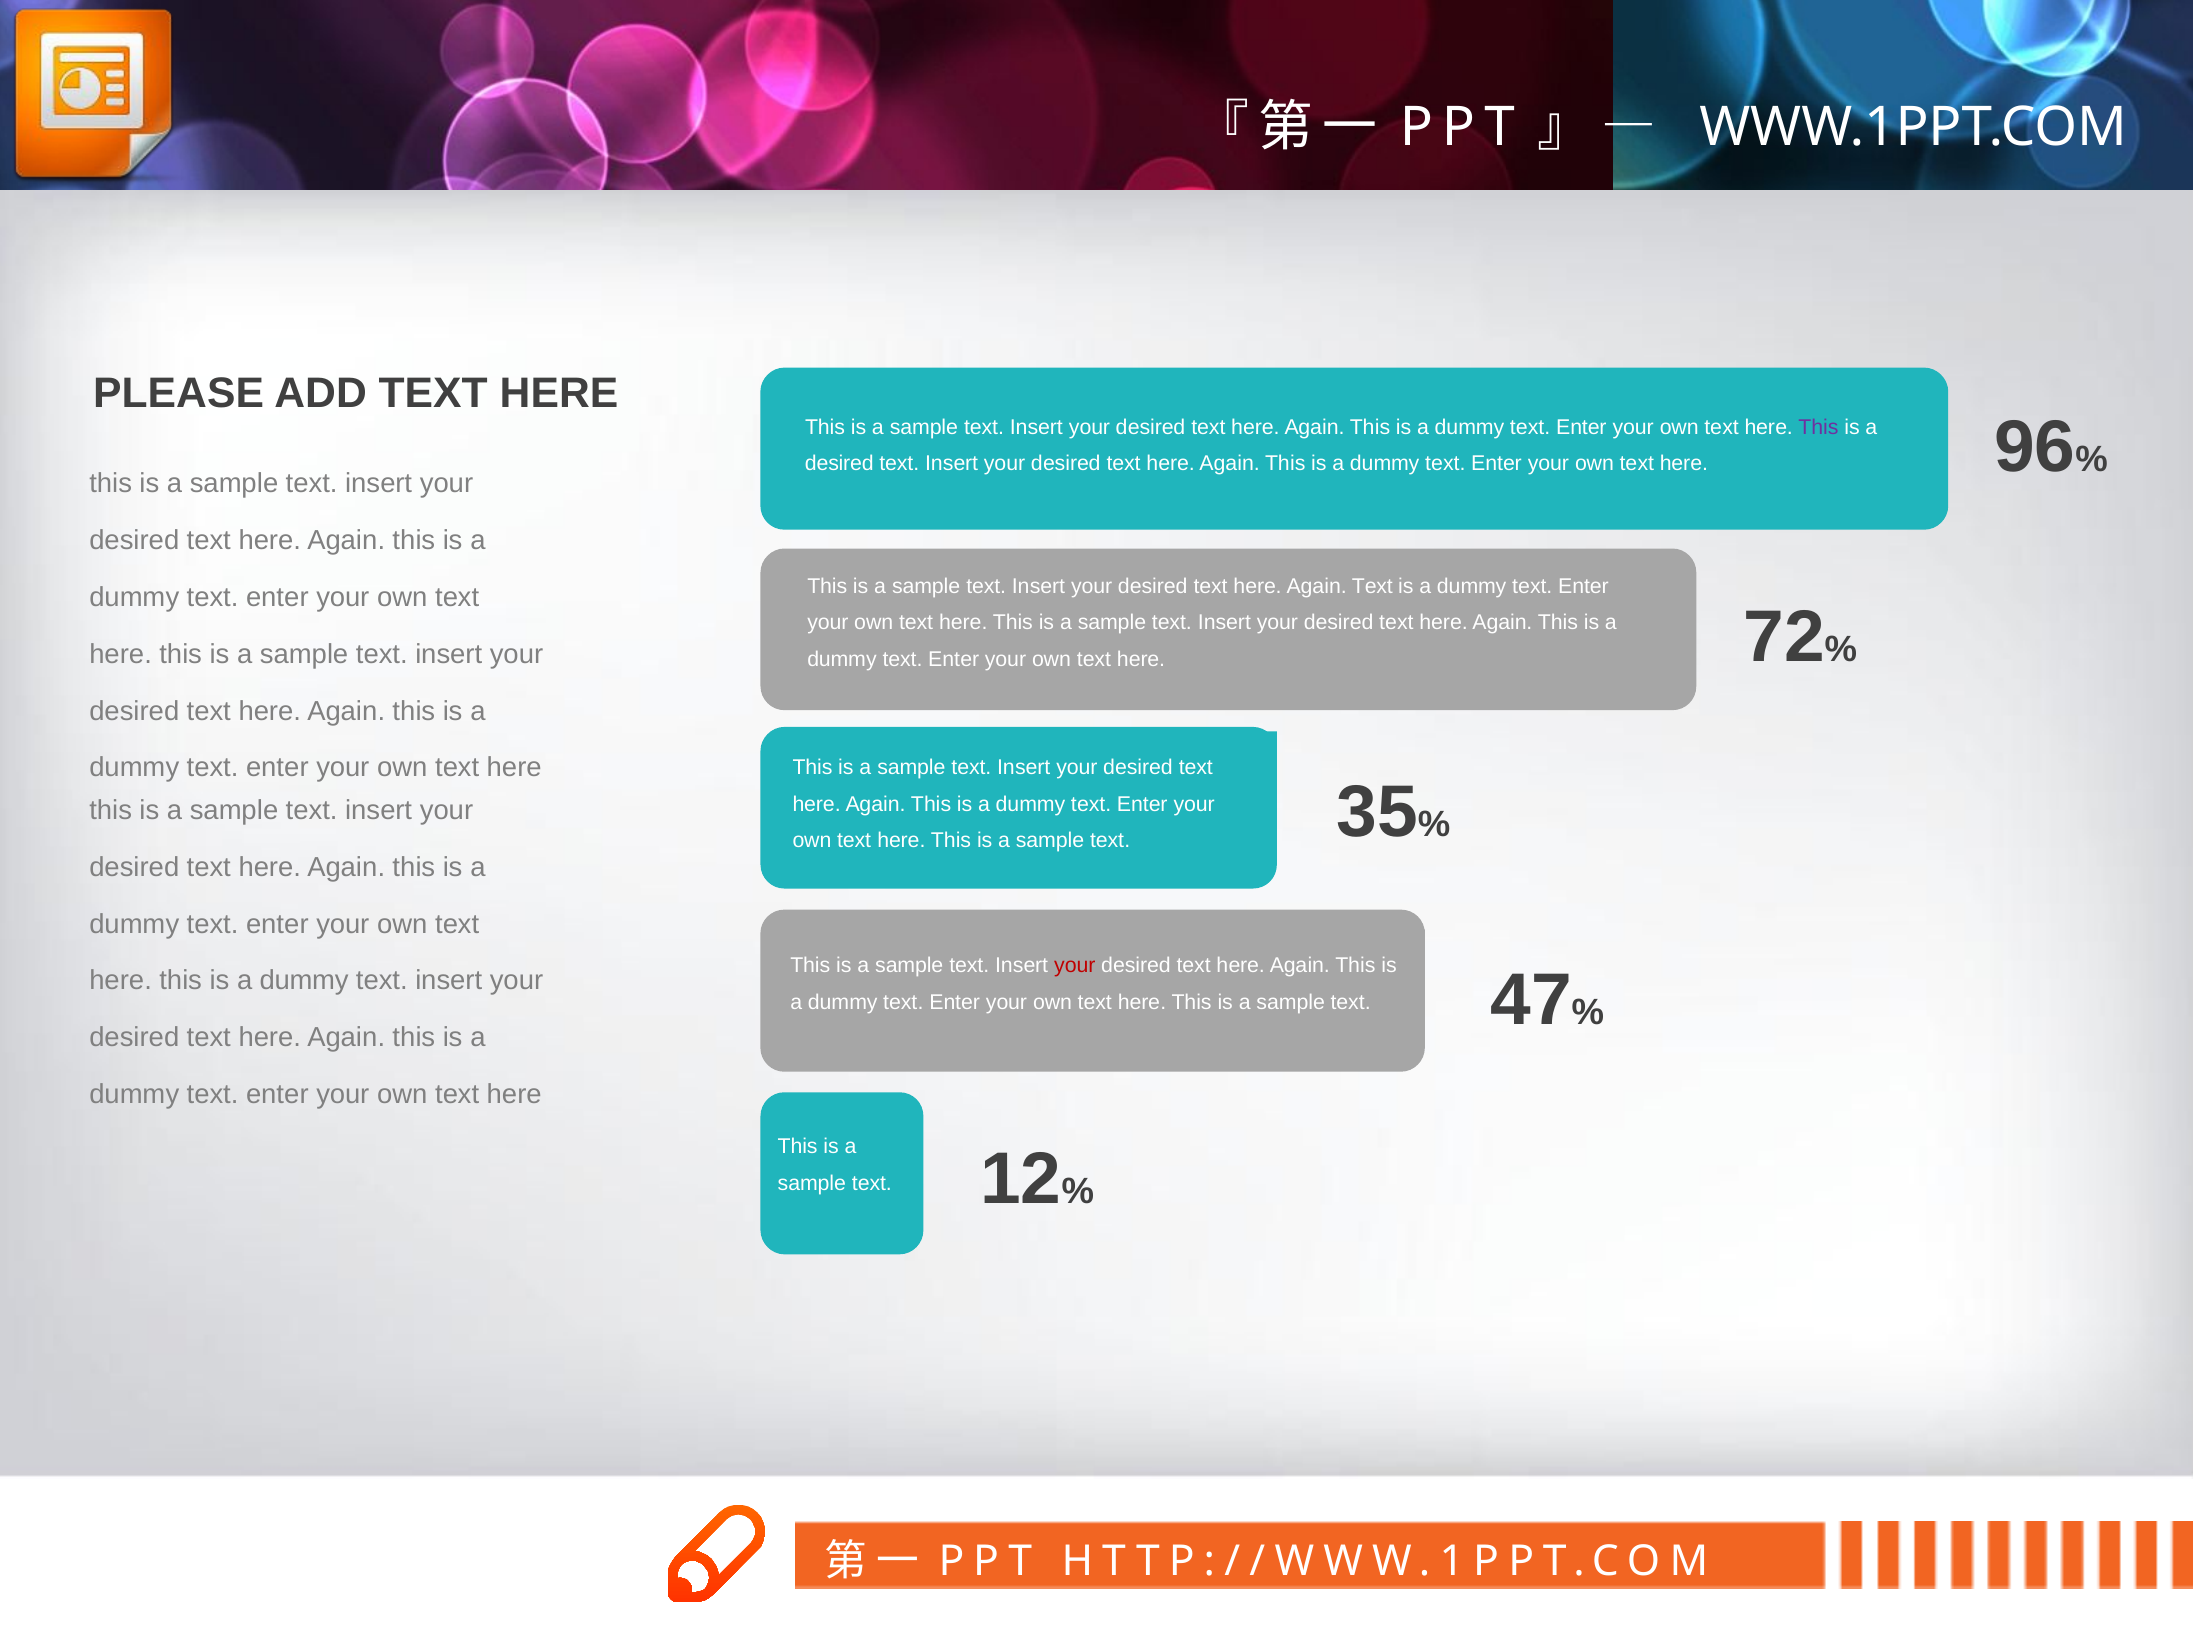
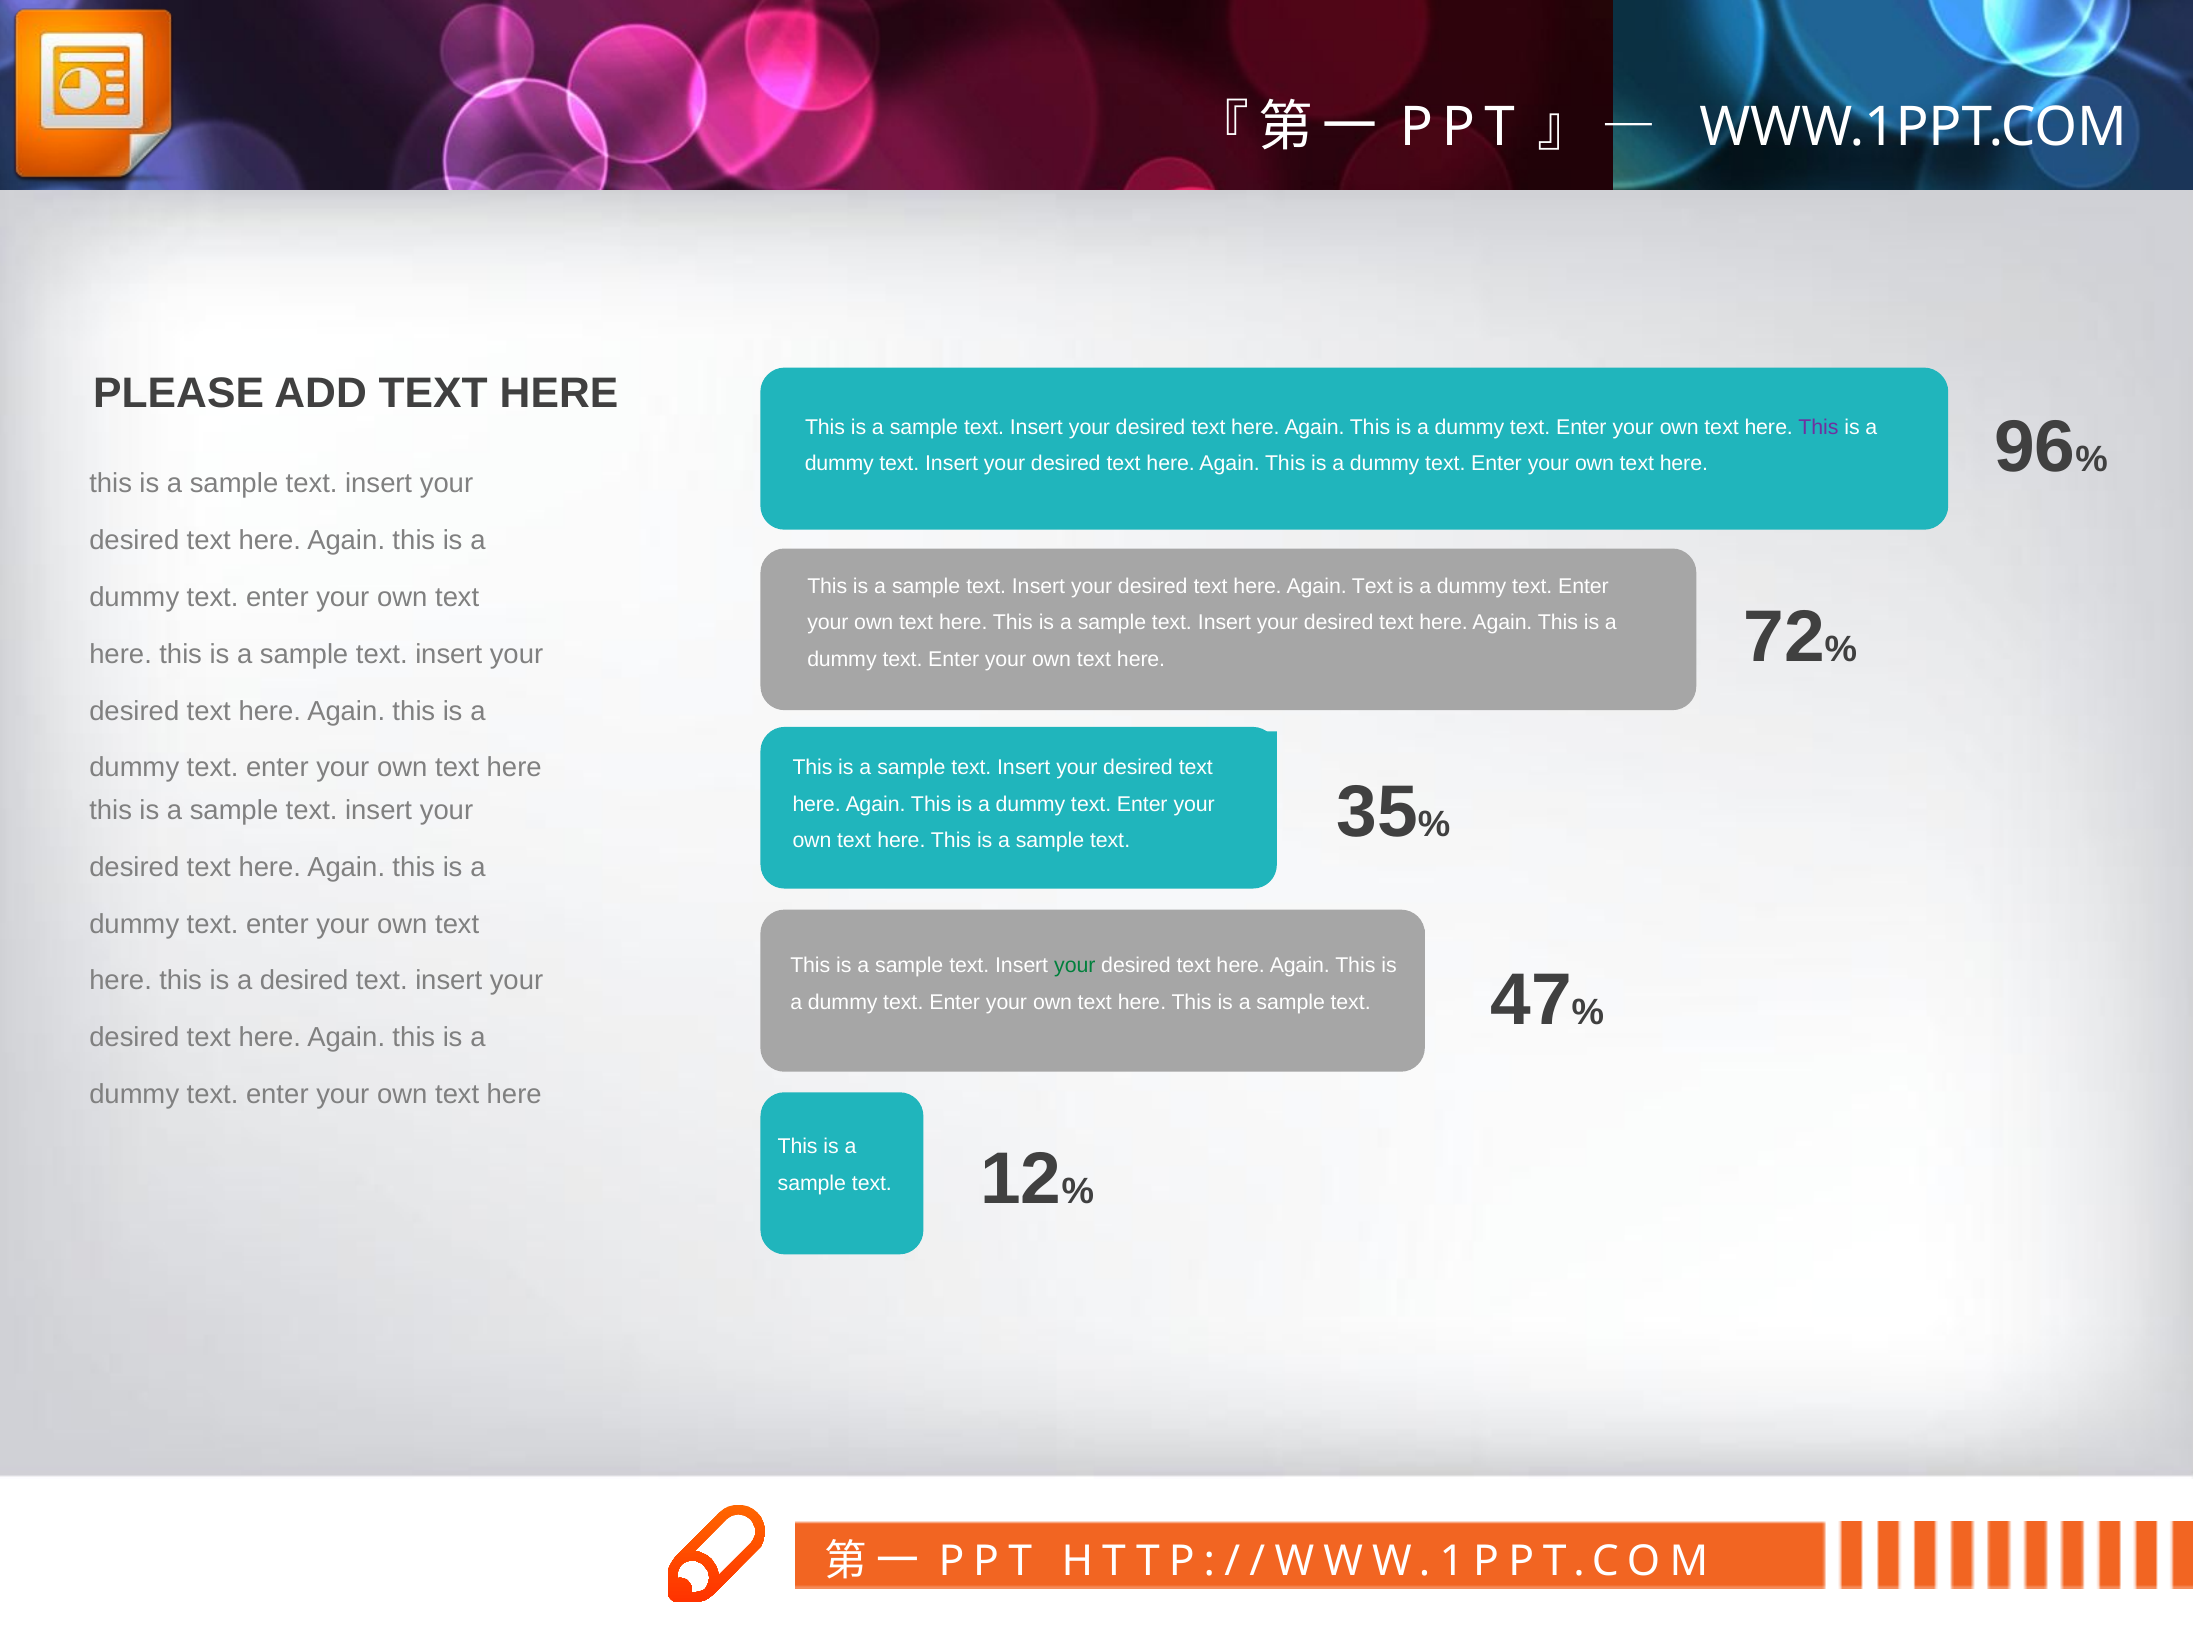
desired: desired -> dummy (839, 463)
your colour: red -> green (1075, 965)
dummy: dummy -> desired (304, 981)
